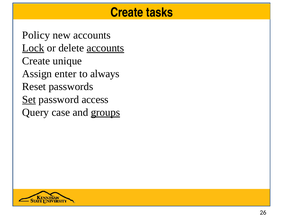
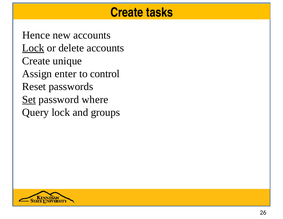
Policy: Policy -> Hence (36, 35)
accounts underline: present -> none (105, 48)
always: always -> control (105, 74)
access: access -> where (95, 99)
Query case: case -> lock (61, 112)
groups underline: present -> none (105, 112)
